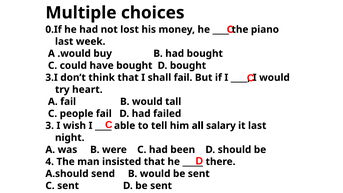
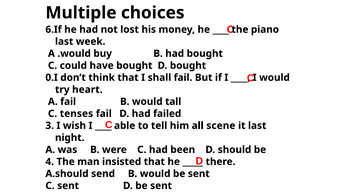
0.If: 0.If -> 6.If (54, 29)
3.I: 3.I -> 0.I (52, 78)
people: people -> tenses (76, 114)
salary: salary -> scene (221, 126)
